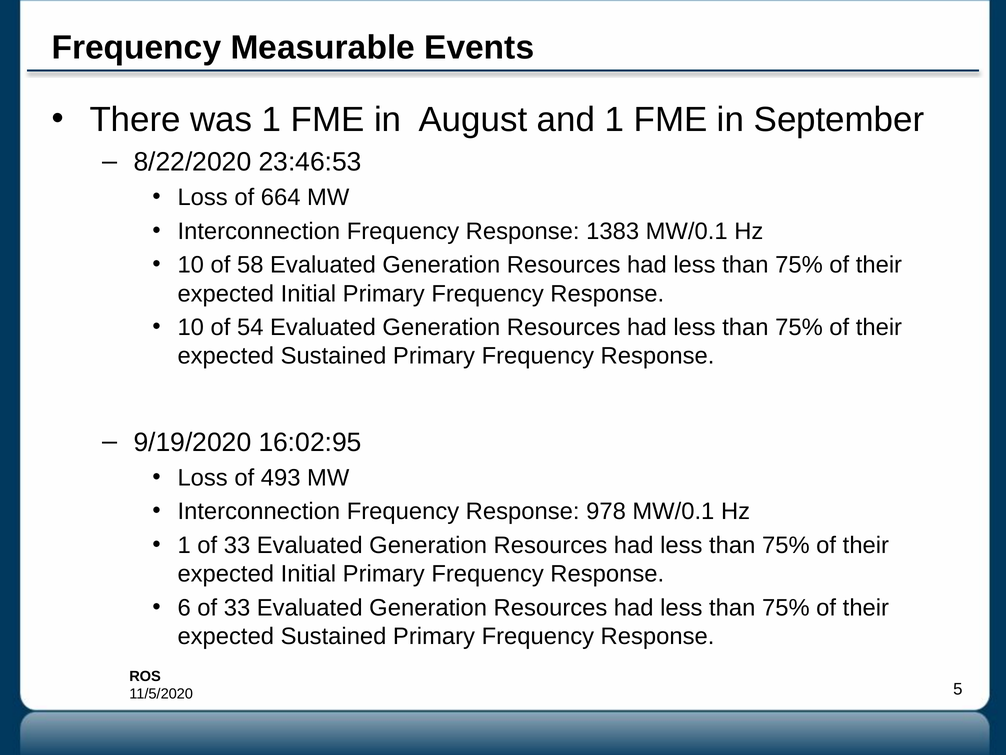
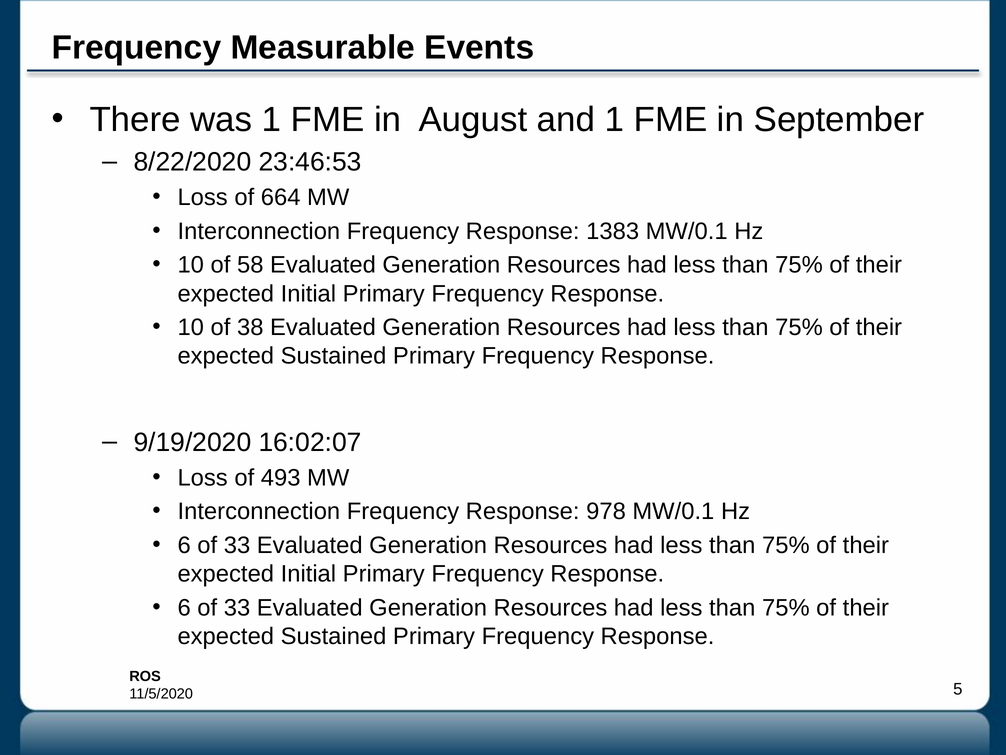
54: 54 -> 38 (250, 327)
16:02:95: 16:02:95 -> 16:02:07 (310, 442)
1: 1 -> 6 (184, 545)
